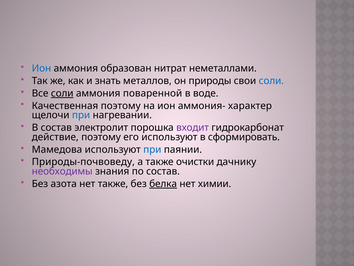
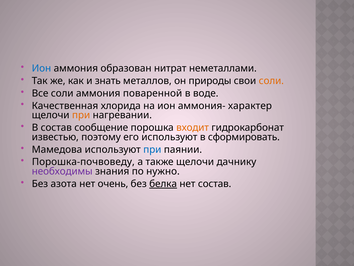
соли colour: blue -> orange (271, 81)
соли underline: present -> none (62, 93)
Качественная поэтому: поэтому -> хлорида (121, 106)
при colour: blue -> orange (81, 115)
электролит: электролит -> сообщение (101, 127)
входит colour: purple -> orange (193, 127)
действие: действие -> известью (55, 137)
Природы-почвоведу: Природы-почвоведу -> Порошка-почвоведу (83, 162)
также очистки: очистки -> щелочи (195, 162)
по состав: состав -> нужно (163, 171)
нет также: также -> очень (113, 184)
нет химии: химии -> состав (215, 184)
